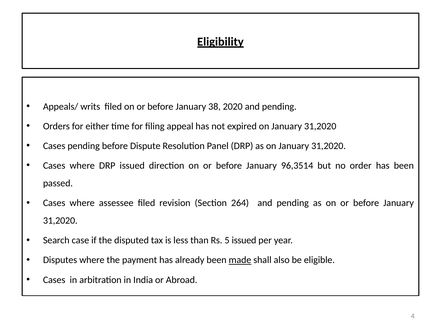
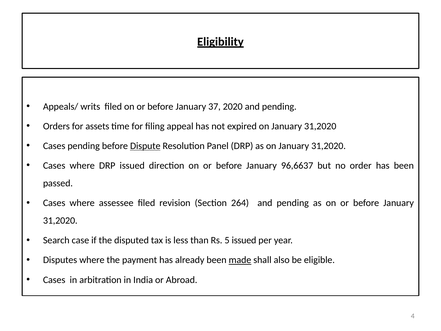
38: 38 -> 37 (214, 106)
either: either -> assets (97, 126)
Dispute underline: none -> present (145, 146)
96,3514: 96,3514 -> 96,6637 (297, 166)
